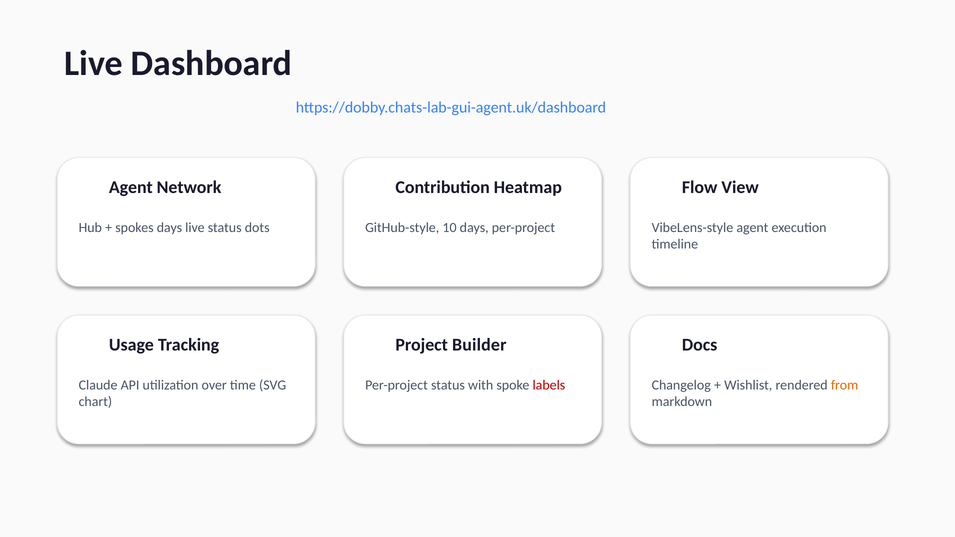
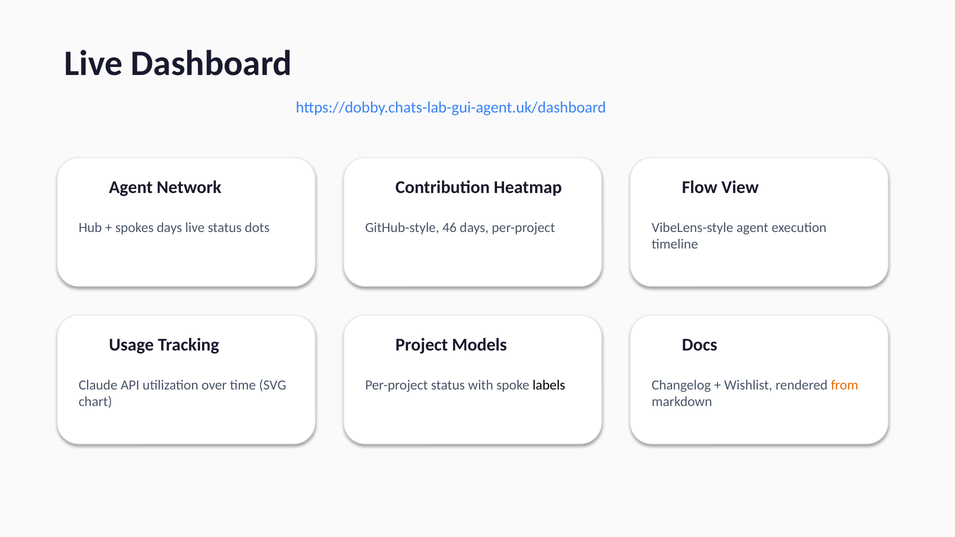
10: 10 -> 46 (450, 228)
Builder: Builder -> Models (479, 345)
labels colour: red -> black (549, 385)
